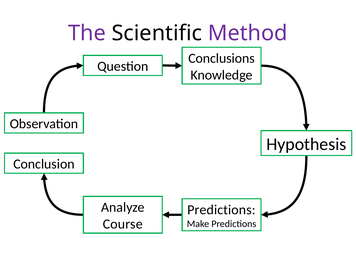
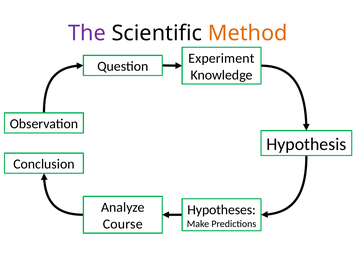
Method colour: purple -> orange (248, 33)
Conclusions: Conclusions -> Experiment (221, 58)
Predictions: Predictions -> Hypotheses (222, 210)
